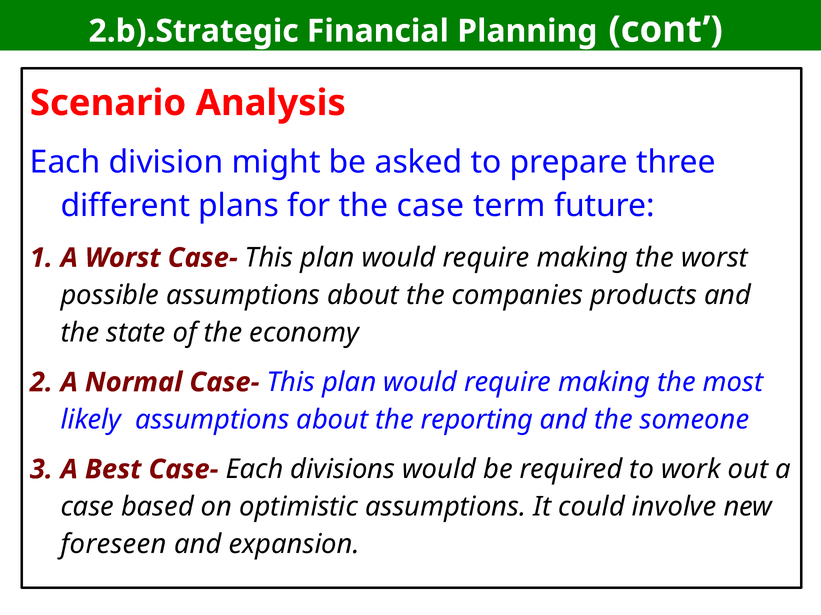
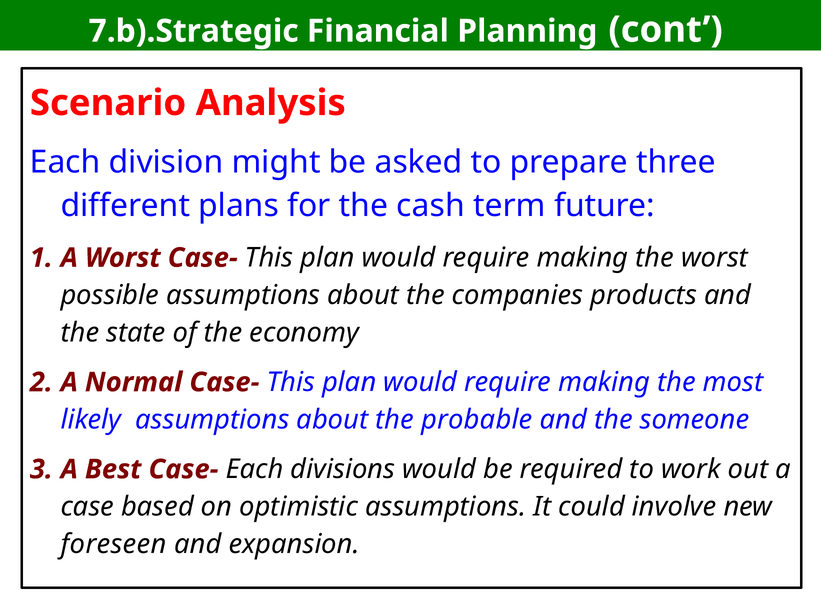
2.b).Strategic: 2.b).Strategic -> 7.b).Strategic (194, 31)
the case: case -> cash (431, 206)
reporting: reporting -> probable (477, 420)
